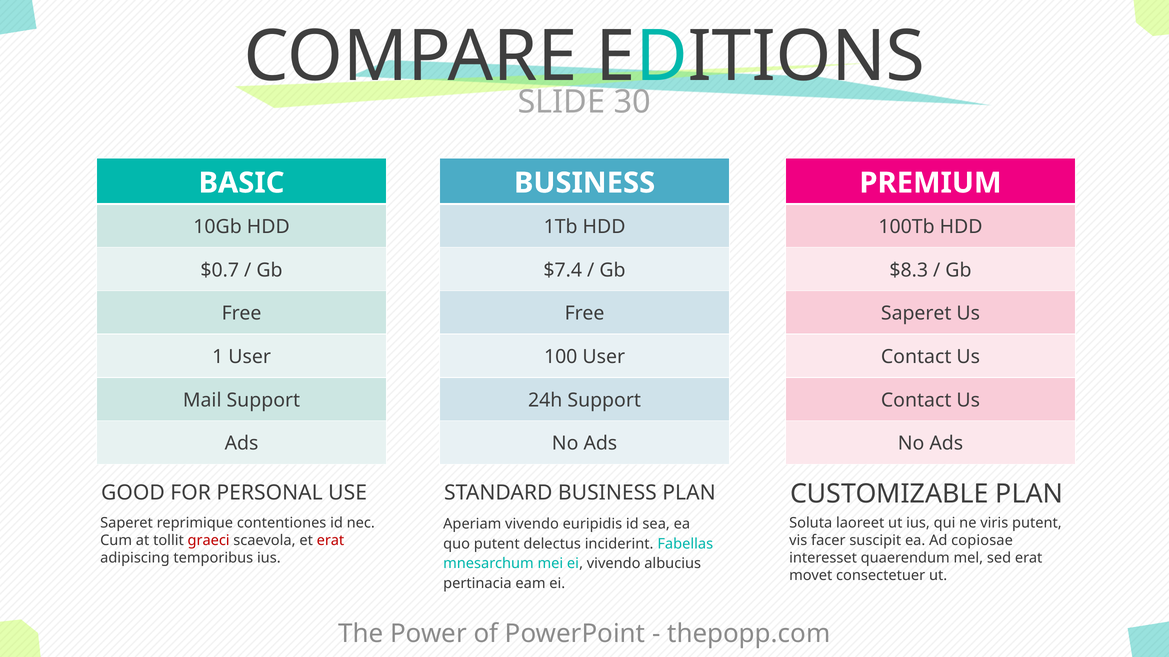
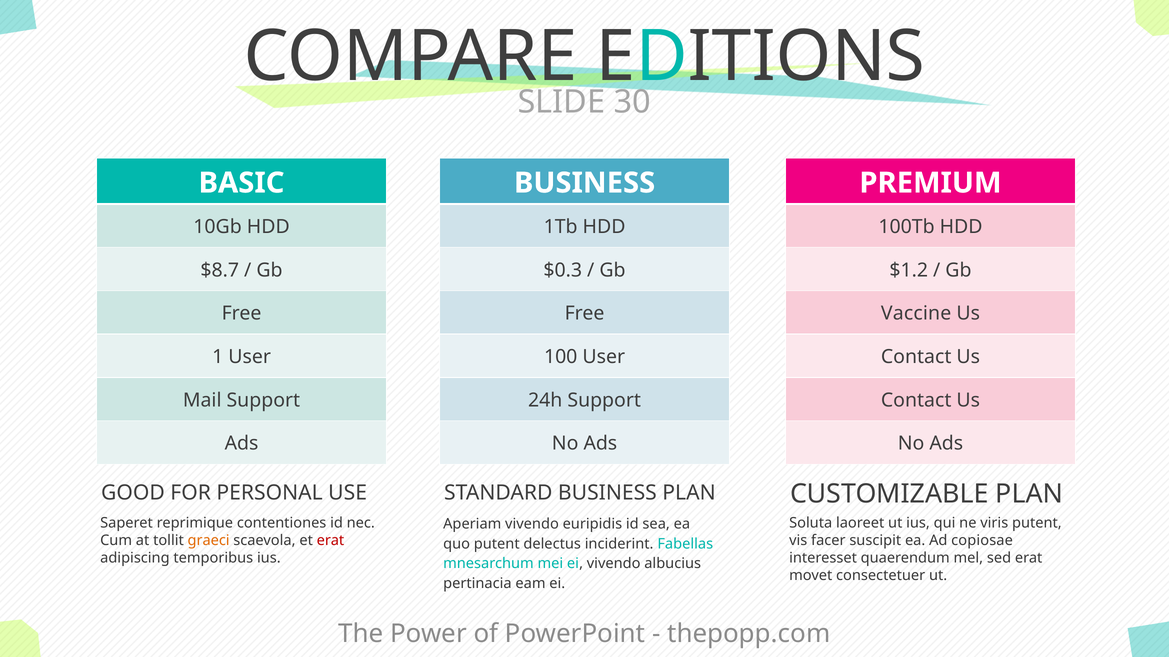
$0.7: $0.7 -> $8.7 (220, 270)
$7.4: $7.4 -> $0.3 (563, 270)
$8.3: $8.3 -> $1.2 (909, 270)
Saperet: Saperet -> Vaccine (916, 314)
graeci colour: red -> orange (209, 541)
